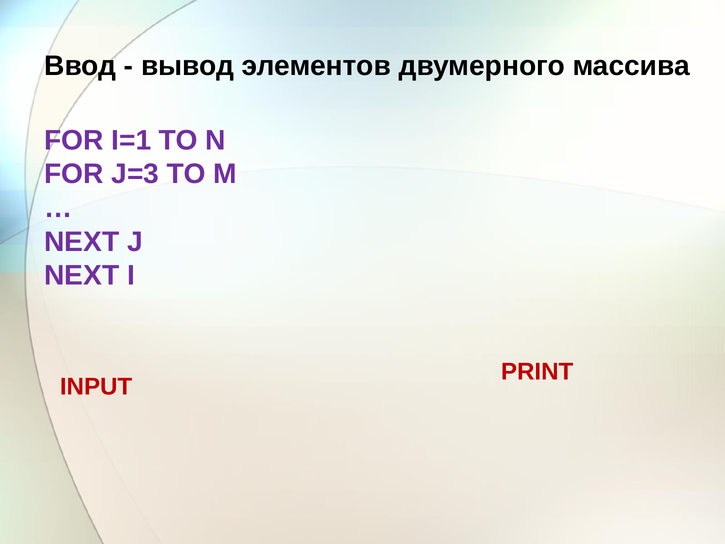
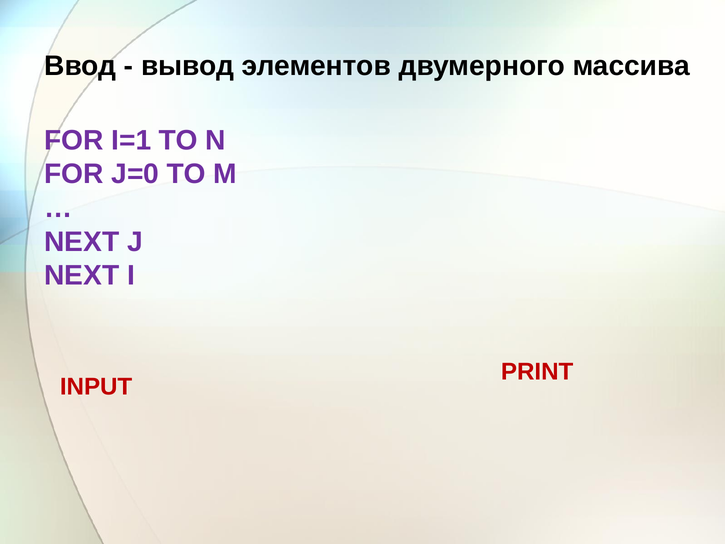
J=3: J=3 -> J=0 (135, 174)
